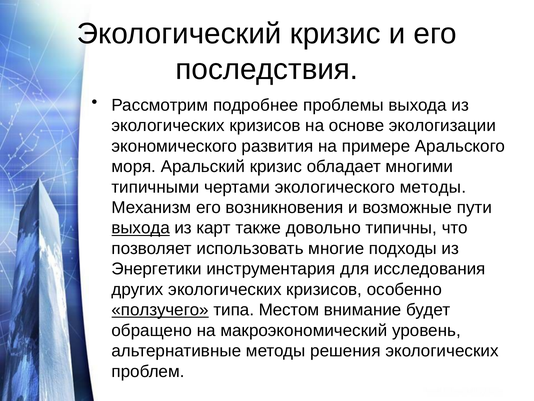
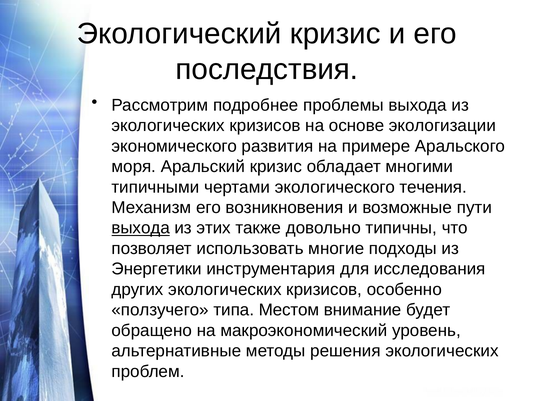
экологического методы: методы -> течения (433, 187)
карт: карт -> этих (214, 228)
ползучего underline: present -> none (160, 310)
